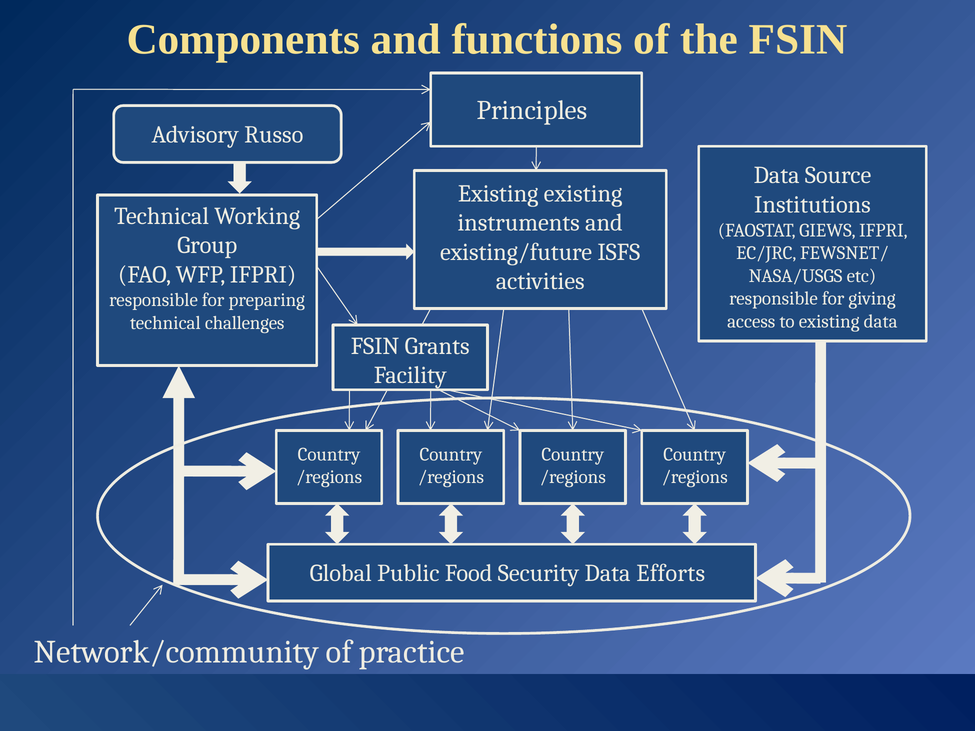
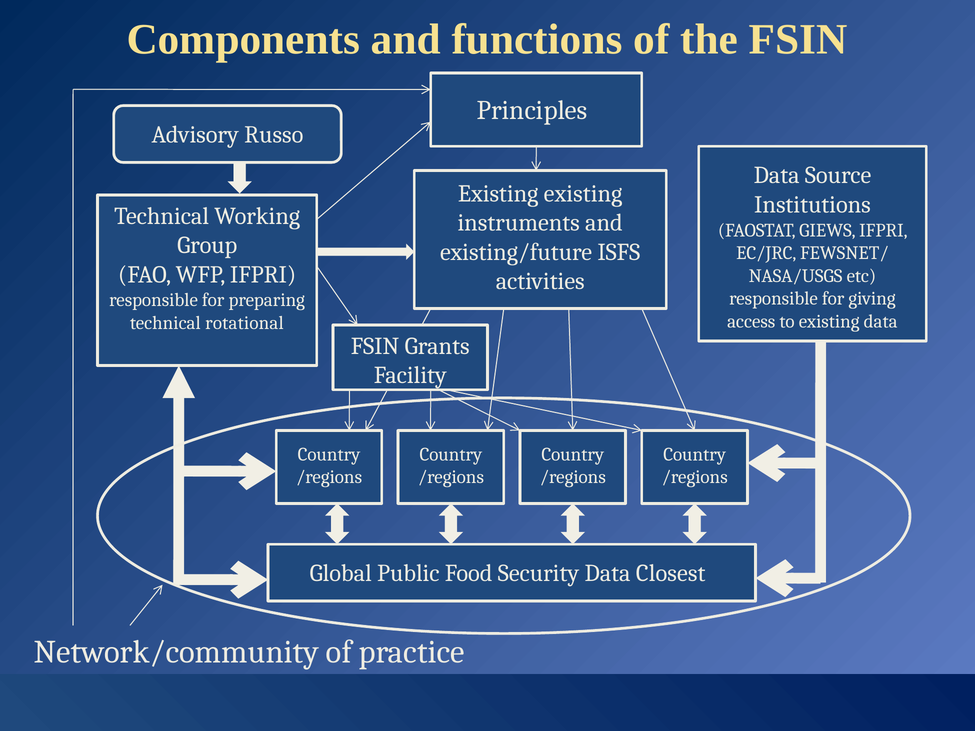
challenges: challenges -> rotational (244, 323)
Efforts: Efforts -> Closest (671, 574)
